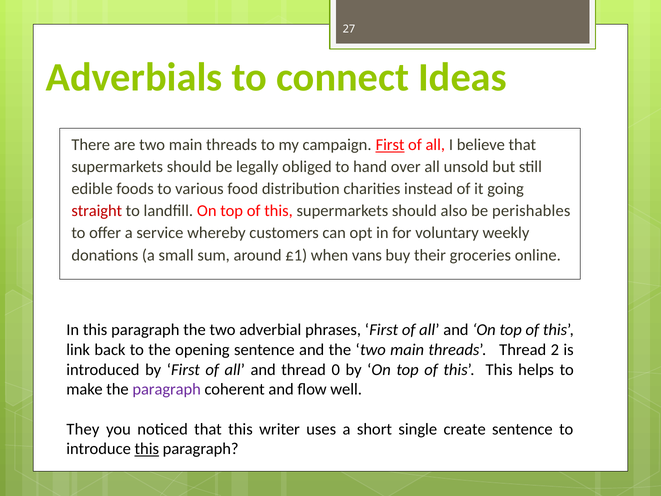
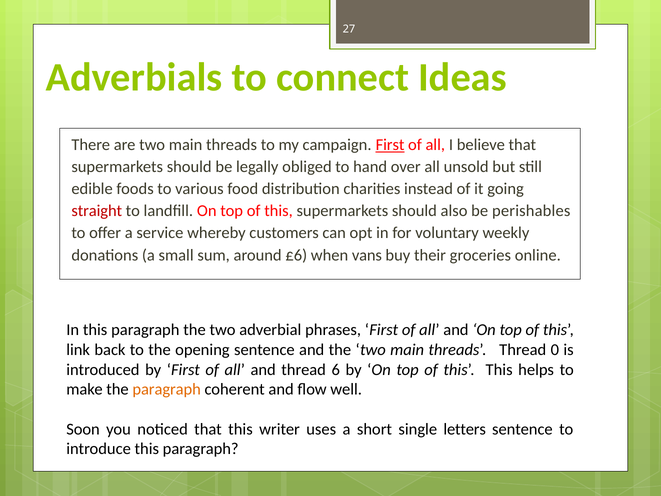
£1: £1 -> £6 (296, 255)
2: 2 -> 0 (555, 350)
0: 0 -> 6 (336, 369)
paragraph colour: purple -> orange (167, 389)
They: They -> Soon (83, 429)
create: create -> letters (465, 429)
this underline: present -> none (147, 449)
